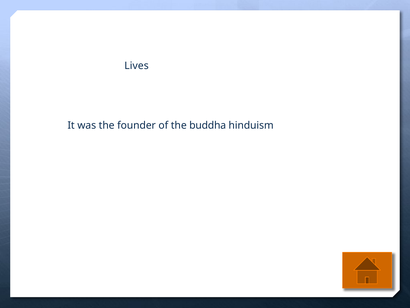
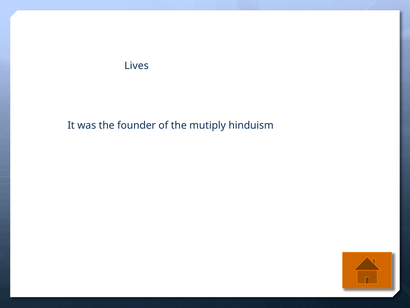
buddha: buddha -> mutiply (208, 125)
